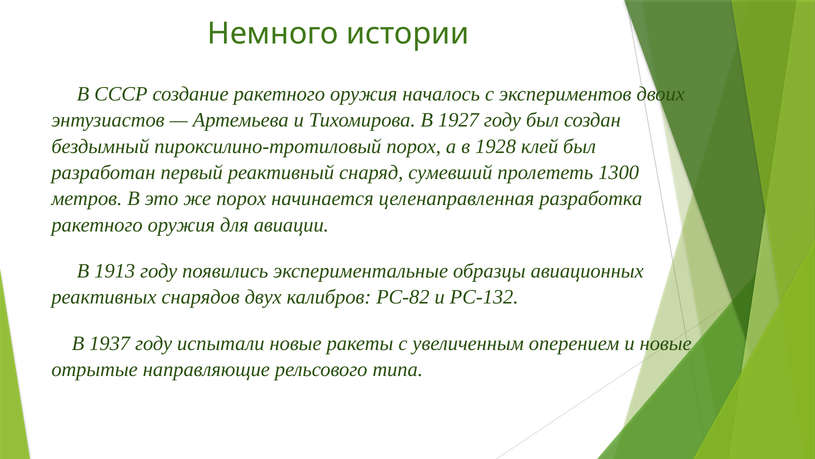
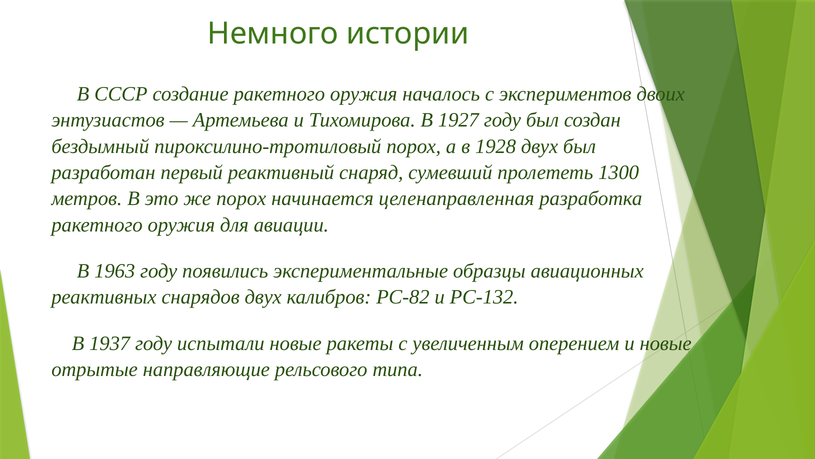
1928 клей: клей -> двух (540, 146)
1913: 1913 -> 1963 (115, 271)
